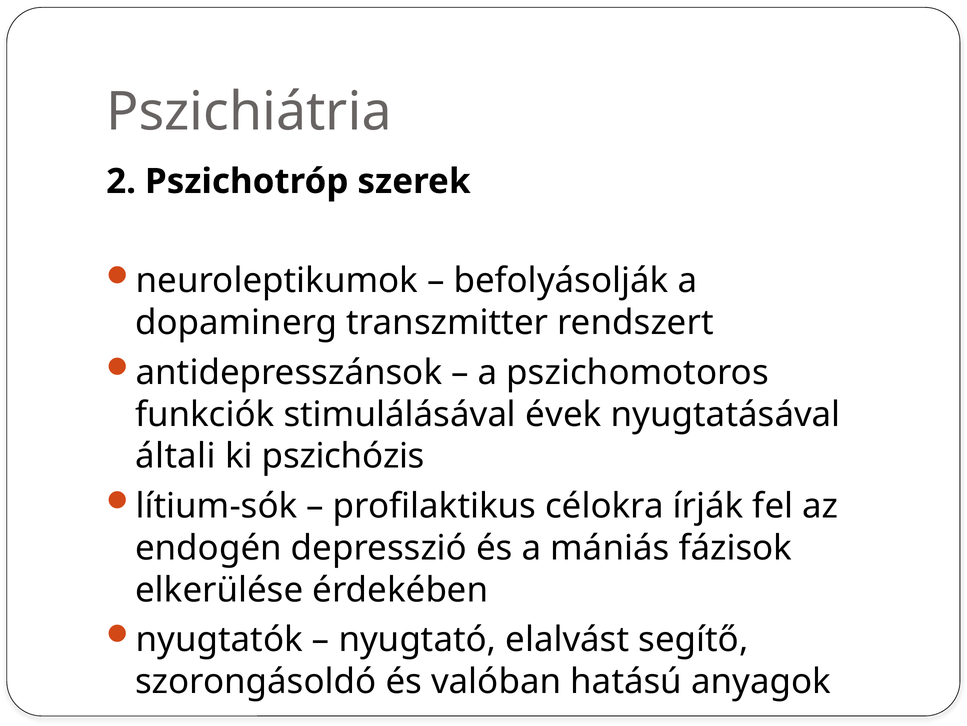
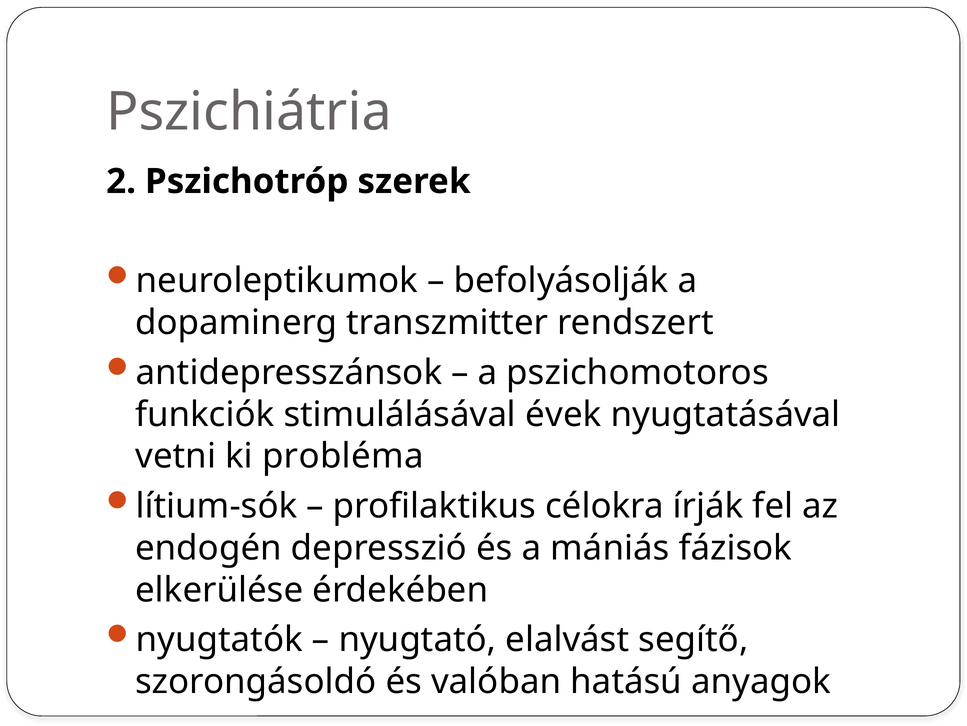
általi: általi -> vetni (176, 456)
pszichózis: pszichózis -> probléma (343, 456)
